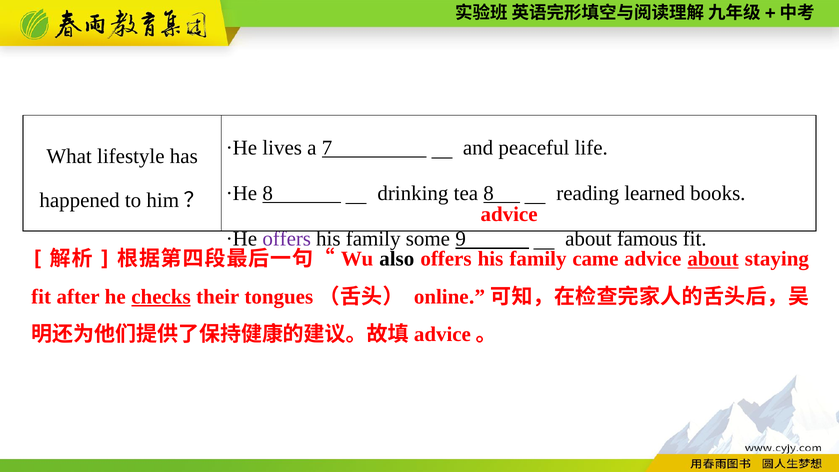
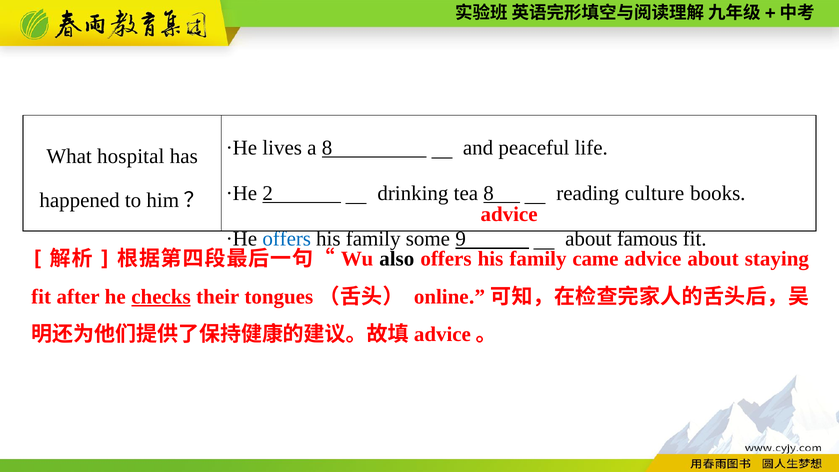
a 7: 7 -> 8 (327, 148)
lifestyle: lifestyle -> hospital (131, 156)
·He 8: 8 -> 2 (268, 193)
learned: learned -> culture (655, 193)
offers colour: purple -> blue (287, 239)
about underline: present -> none (713, 259)
